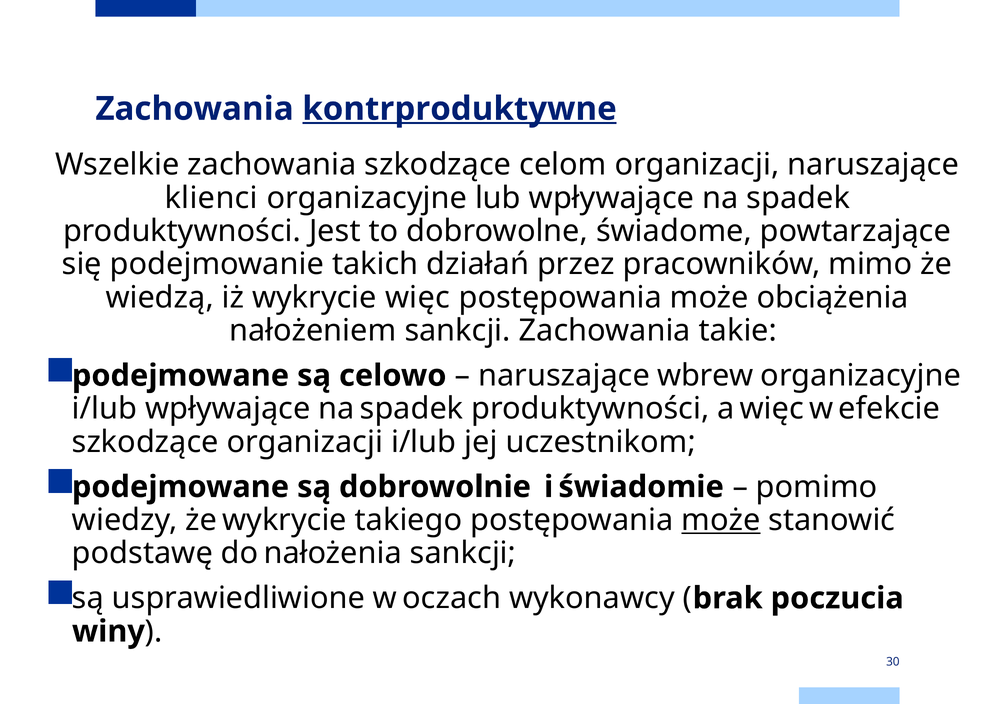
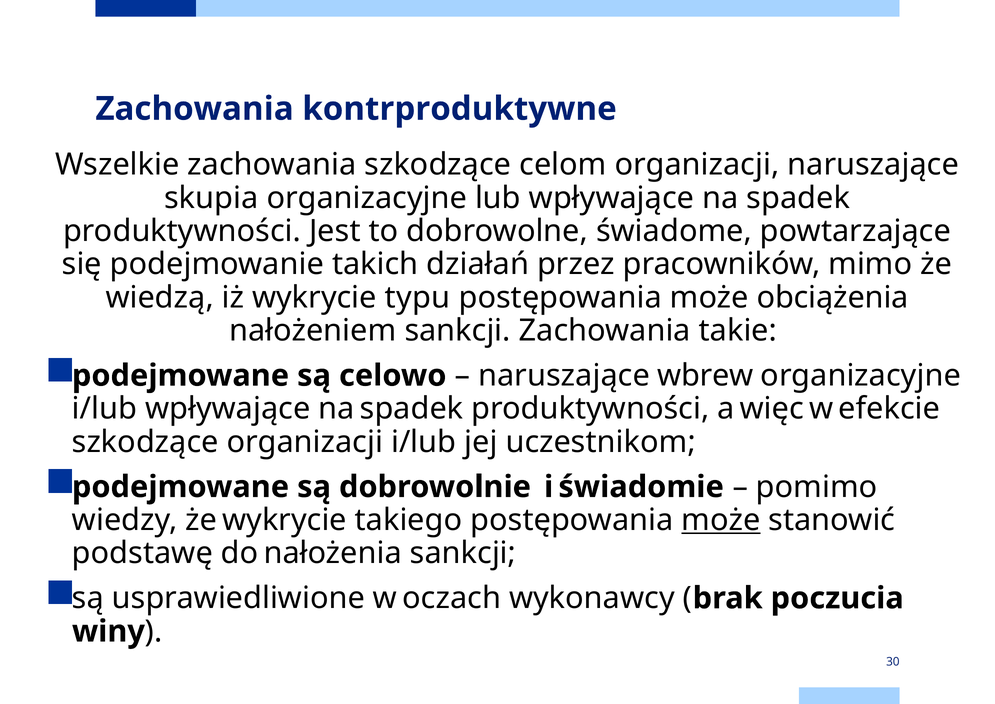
kontrproduktywne underline: present -> none (459, 109)
klienci: klienci -> skupia (211, 198)
wykrycie więc: więc -> typu (418, 297)
